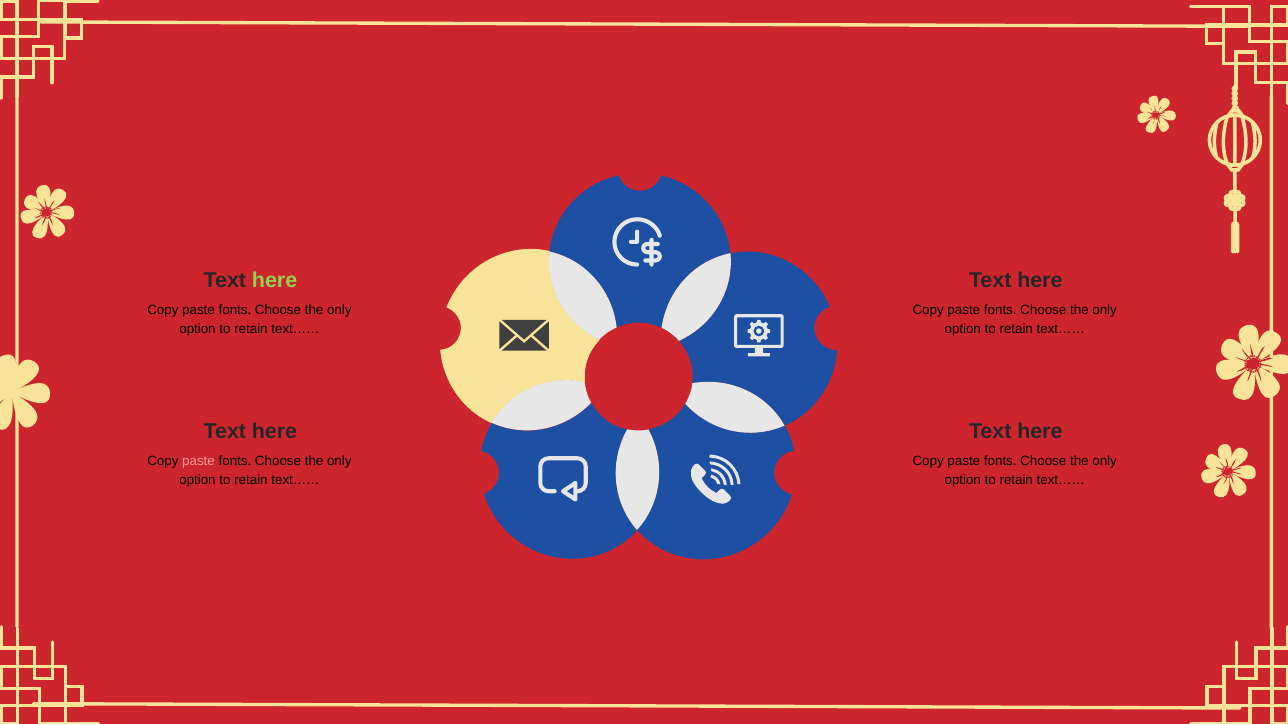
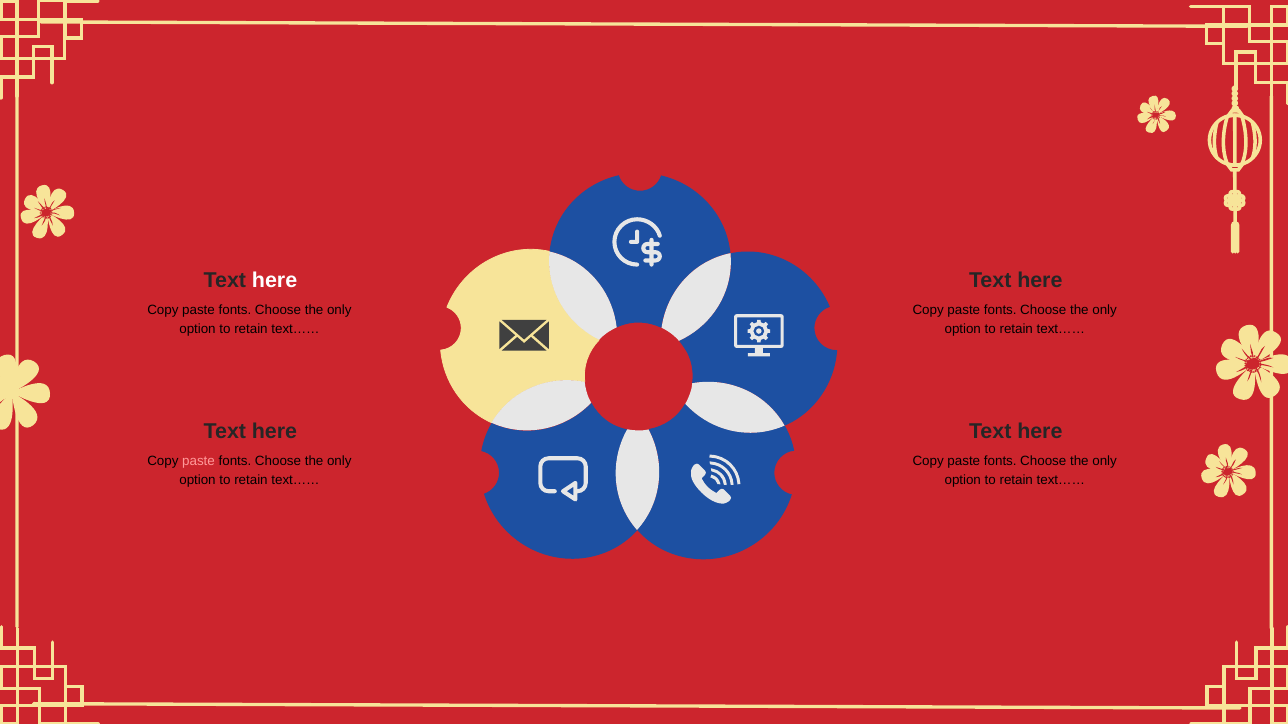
here colour: light green -> white (275, 281)
